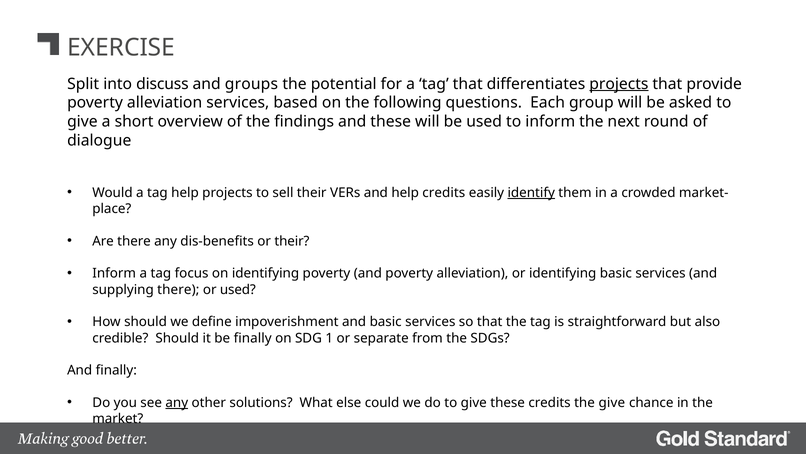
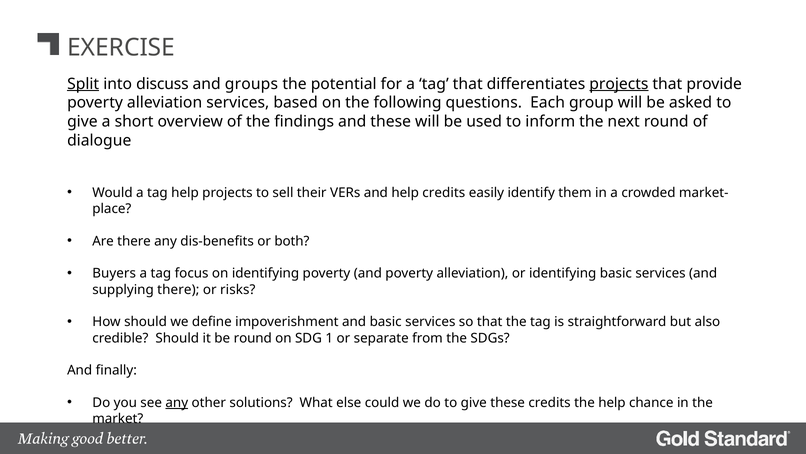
Split underline: none -> present (83, 84)
identify underline: present -> none (531, 193)
or their: their -> both (292, 241)
Inform: Inform -> Buyers (114, 273)
or used: used -> risks (238, 289)
be finally: finally -> round (253, 338)
the give: give -> help (612, 402)
